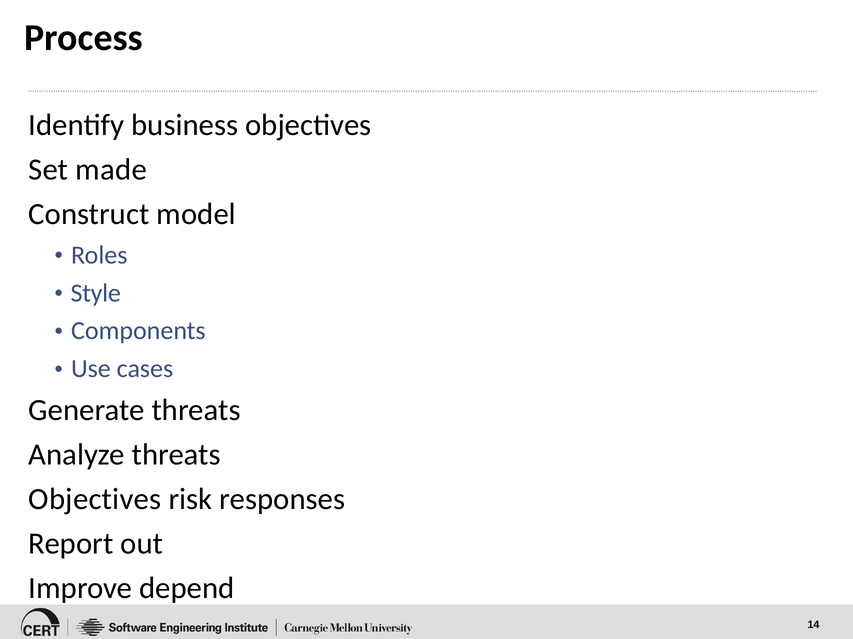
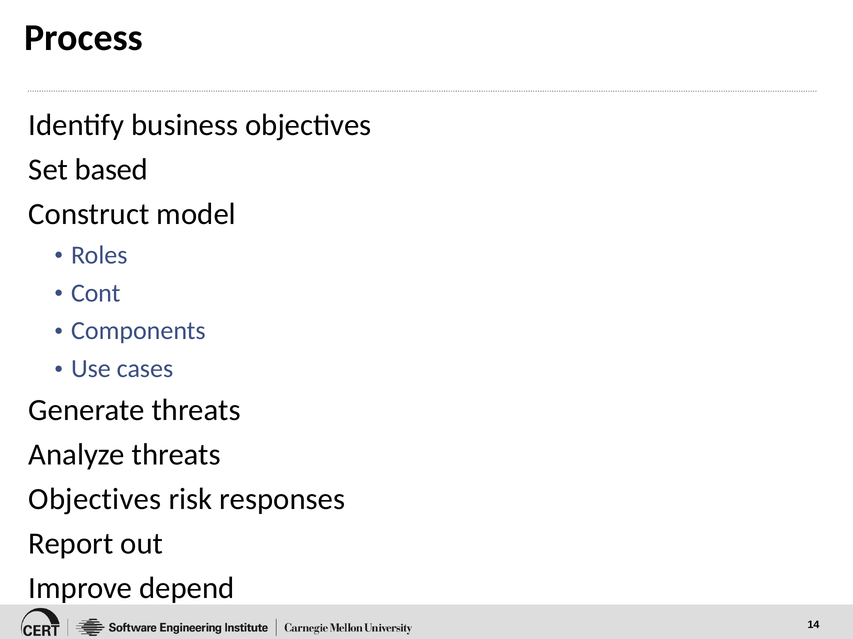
made: made -> based (111, 170)
Style: Style -> Cont (96, 293)
